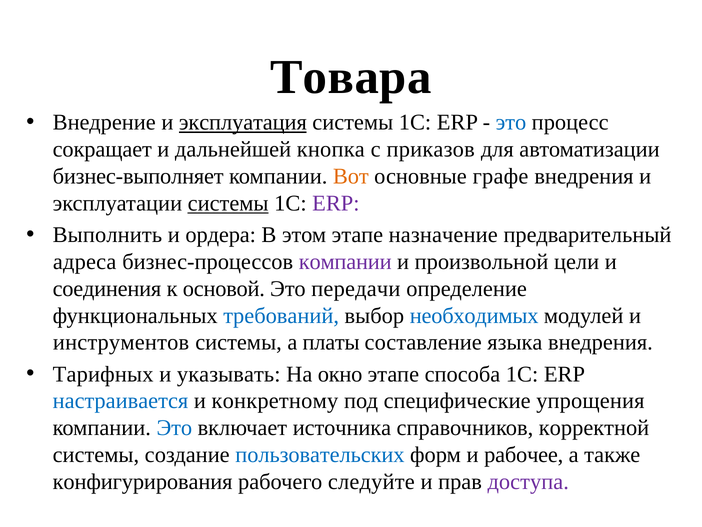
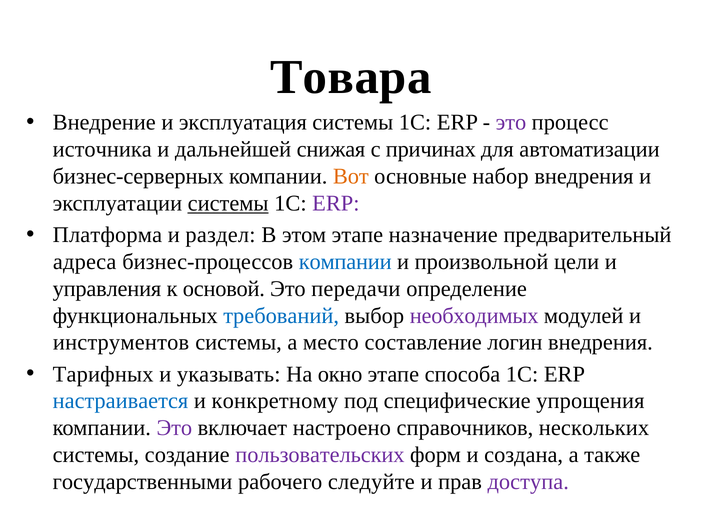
эксплуатация underline: present -> none (243, 122)
это colour: blue -> purple (511, 122)
сокращает: сокращает -> источника (102, 149)
кнопка: кнопка -> снижая (331, 149)
приказов: приказов -> причинах (431, 149)
бизнес-выполняет: бизнес-выполняет -> бизнес-серверных (138, 176)
графе: графе -> набор (501, 176)
Выполнить: Выполнить -> Платформа (107, 235)
ордера: ордера -> раздел (221, 235)
компании colour: purple -> blue (345, 262)
соединения: соединения -> управления (107, 288)
необходимых colour: blue -> purple (474, 315)
платы: платы -> место (331, 342)
языка: языка -> логин (515, 342)
Это colour: blue -> purple (174, 428)
источника: источника -> настроено (342, 428)
корректной: корректной -> нескольких (594, 428)
пользовательских colour: blue -> purple (320, 454)
рабочее: рабочее -> создана (524, 454)
конфигурирования: конфигурирования -> государственными (142, 481)
